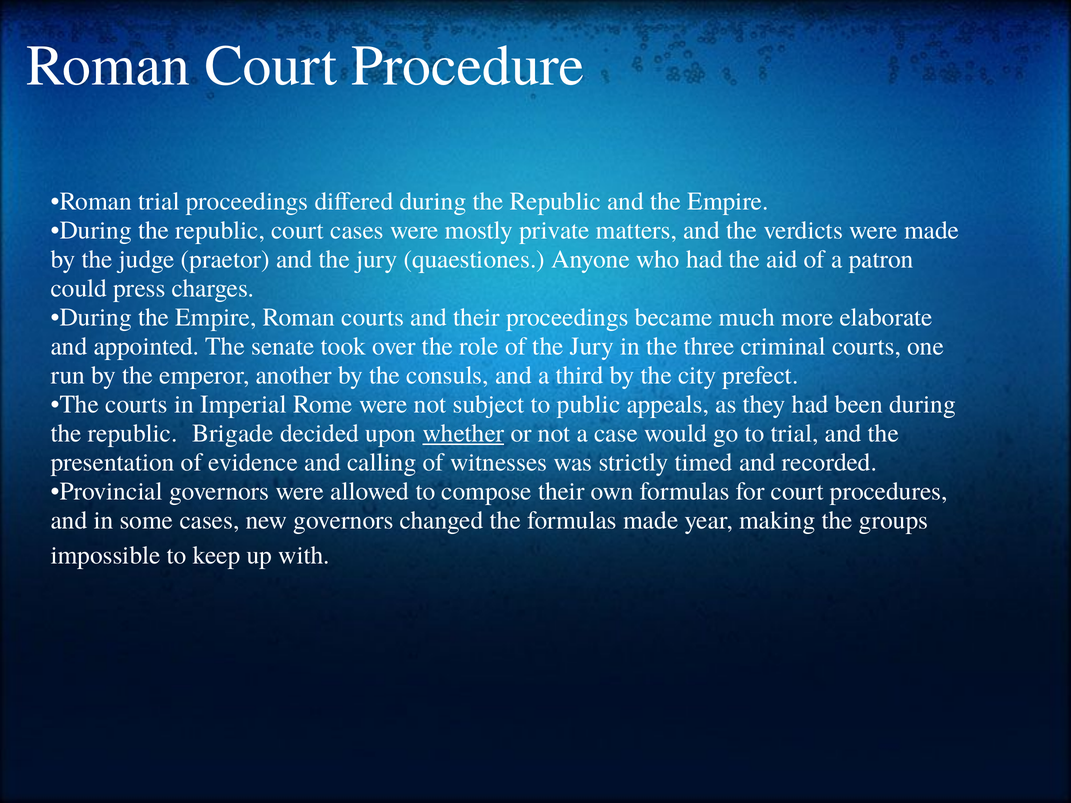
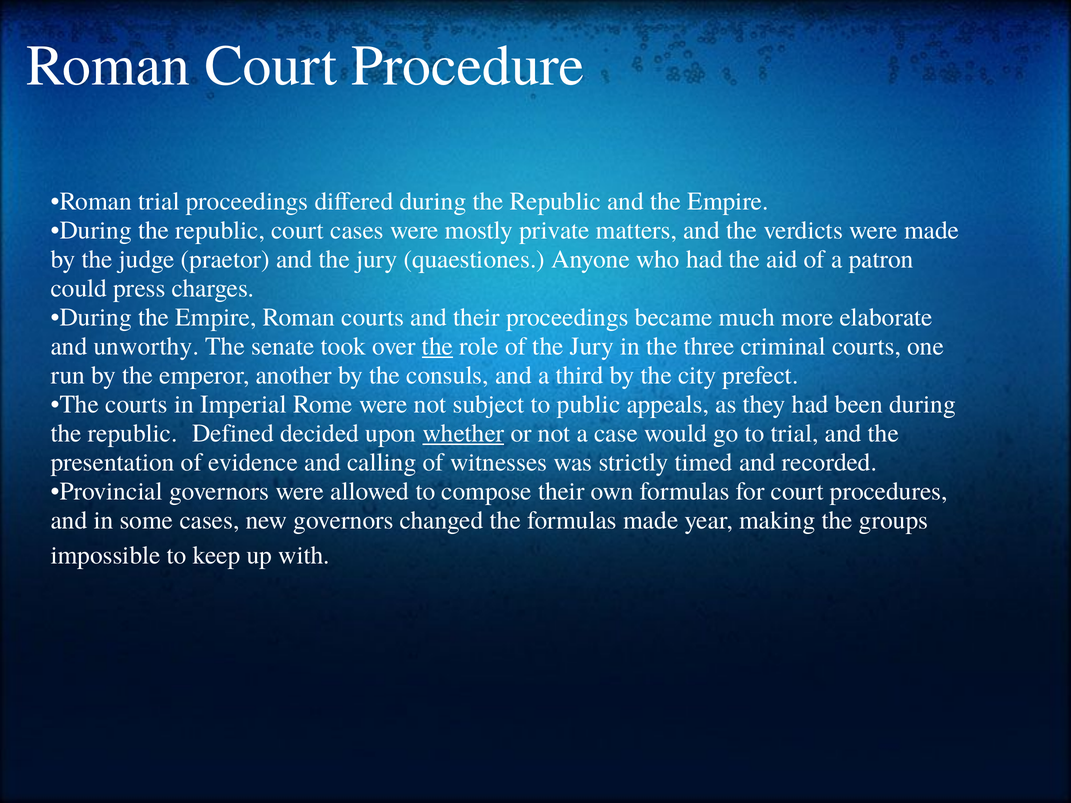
appointed: appointed -> unworthy (146, 346)
the underline: none -> present (438, 346)
Brigade: Brigade -> Defined (233, 433)
